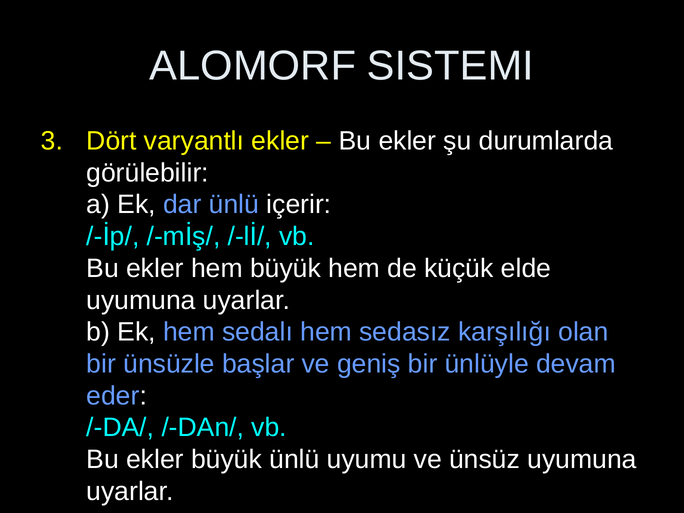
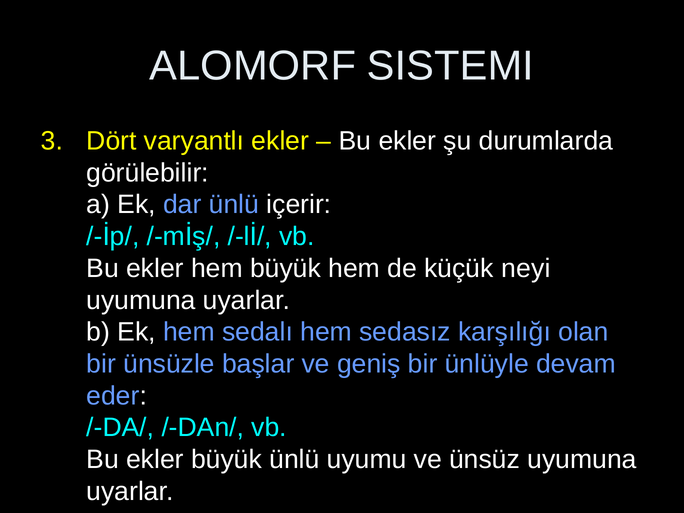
elde: elde -> neyi (526, 268)
